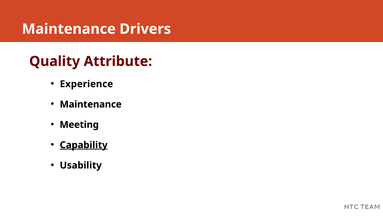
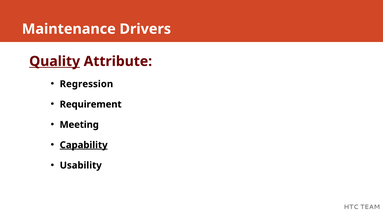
Quality underline: none -> present (55, 61)
Experience: Experience -> Regression (86, 84)
Maintenance: Maintenance -> Requirement (91, 104)
